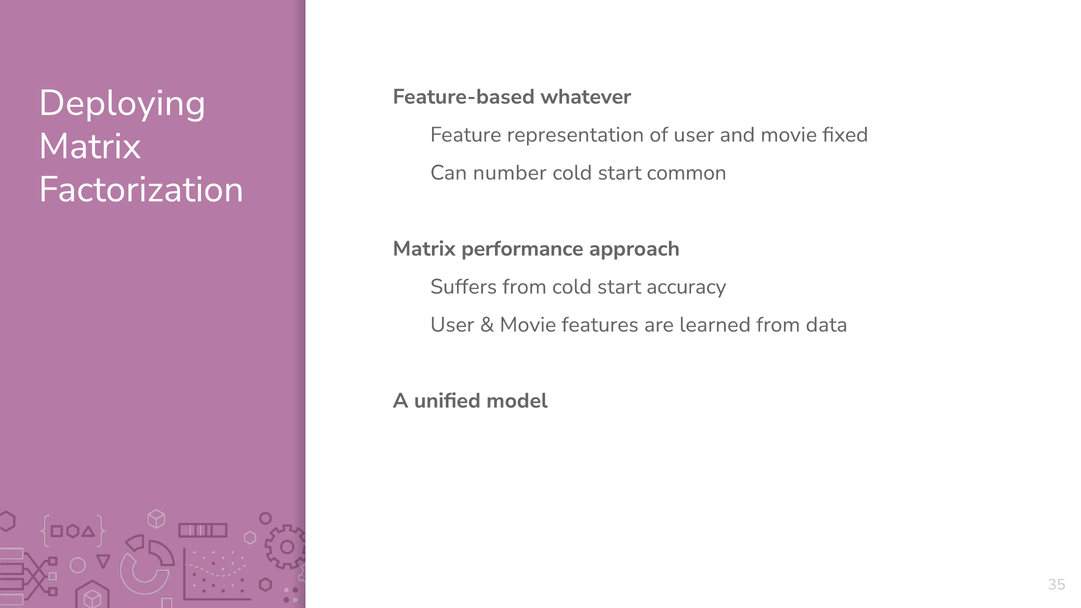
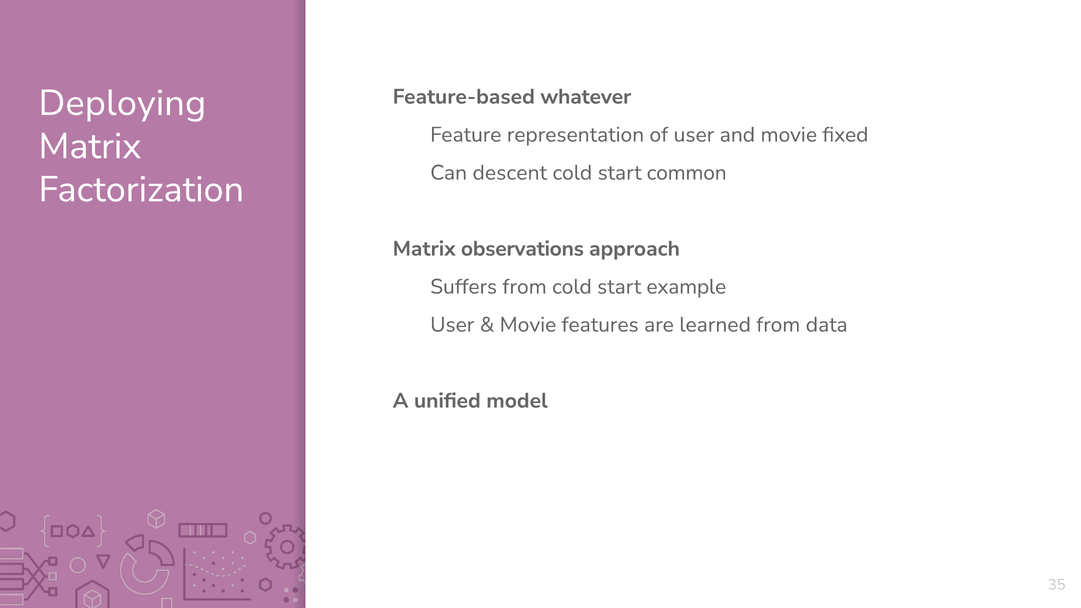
number: number -> descent (510, 173)
performance: performance -> observations (522, 249)
accuracy: accuracy -> example (686, 287)
